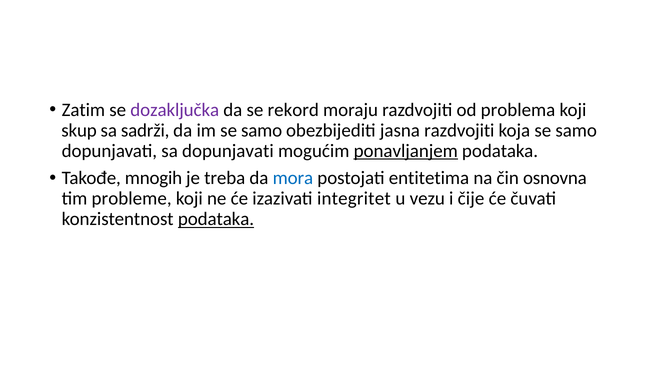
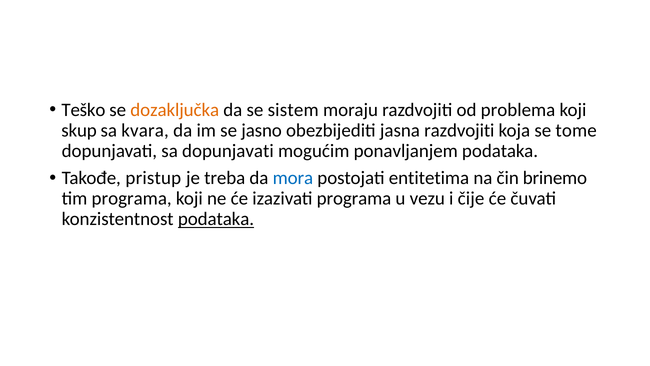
Zatim: Zatim -> Teško (83, 110)
dozaključka colour: purple -> orange (175, 110)
rekord: rekord -> sistem (293, 110)
sadrži: sadrži -> kvara (145, 130)
im se samo: samo -> jasno (262, 130)
koja se samo: samo -> tome (576, 130)
ponavljanjem underline: present -> none (406, 151)
mnogih: mnogih -> pristup (153, 178)
osnovna: osnovna -> brinemo (555, 178)
tim probleme: probleme -> programa (132, 199)
izazivati integritet: integritet -> programa (354, 199)
